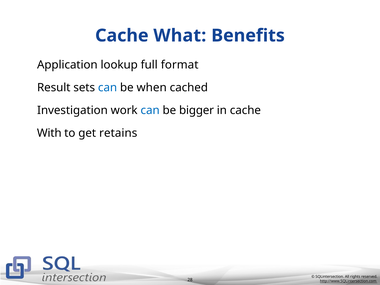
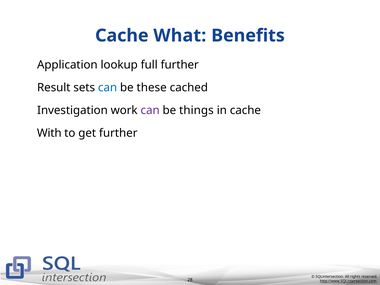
full format: format -> further (180, 65)
when: when -> these (152, 88)
can colour: blue -> purple (150, 110)
bigger: bigger -> things (196, 110)
get retains: retains -> further (118, 133)
